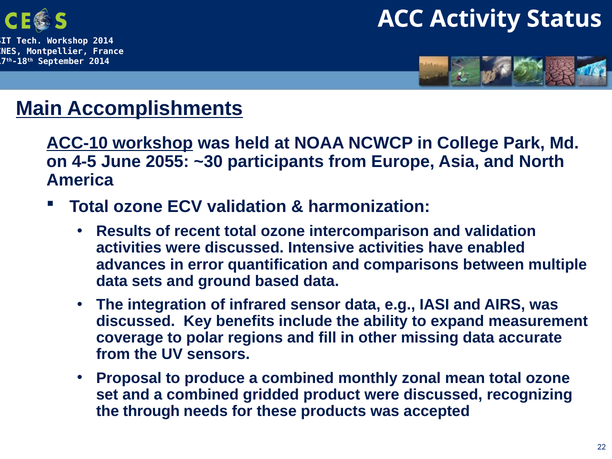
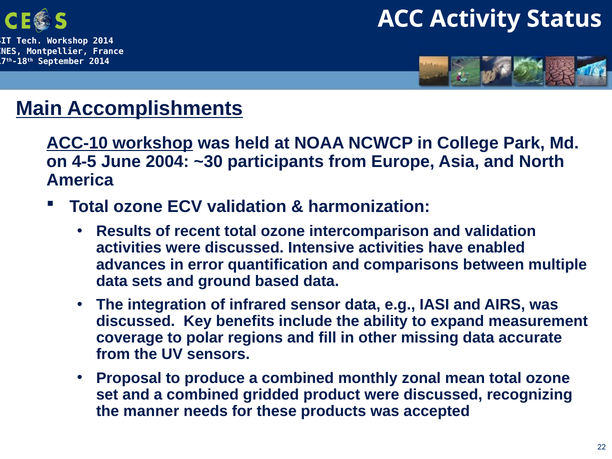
2055: 2055 -> 2004 (167, 162)
through: through -> manner (151, 411)
